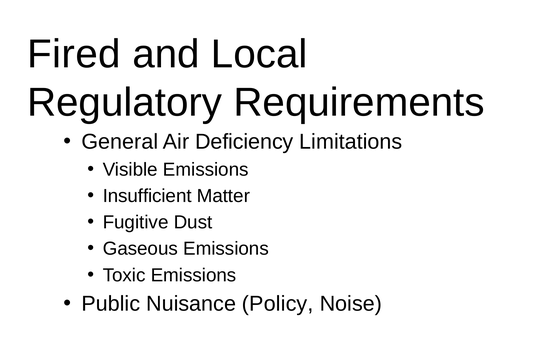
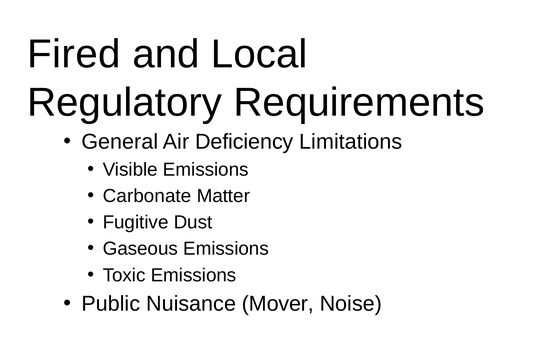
Insufficient: Insufficient -> Carbonate (147, 196)
Policy: Policy -> Mover (278, 304)
